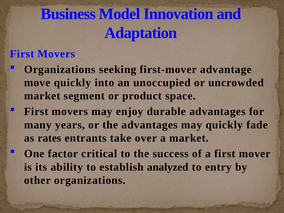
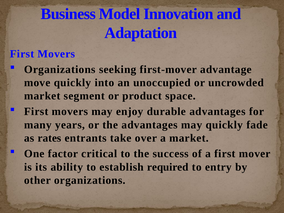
analyzed: analyzed -> required (168, 167)
